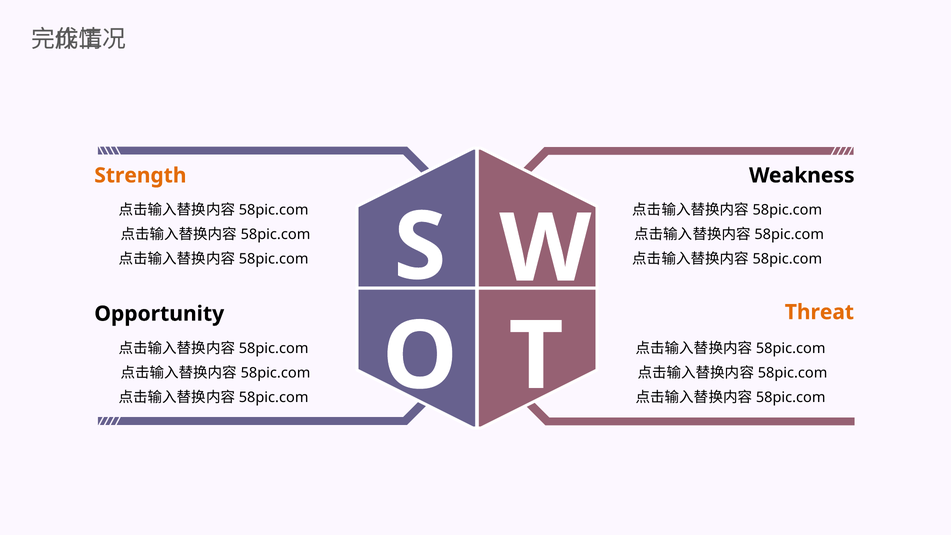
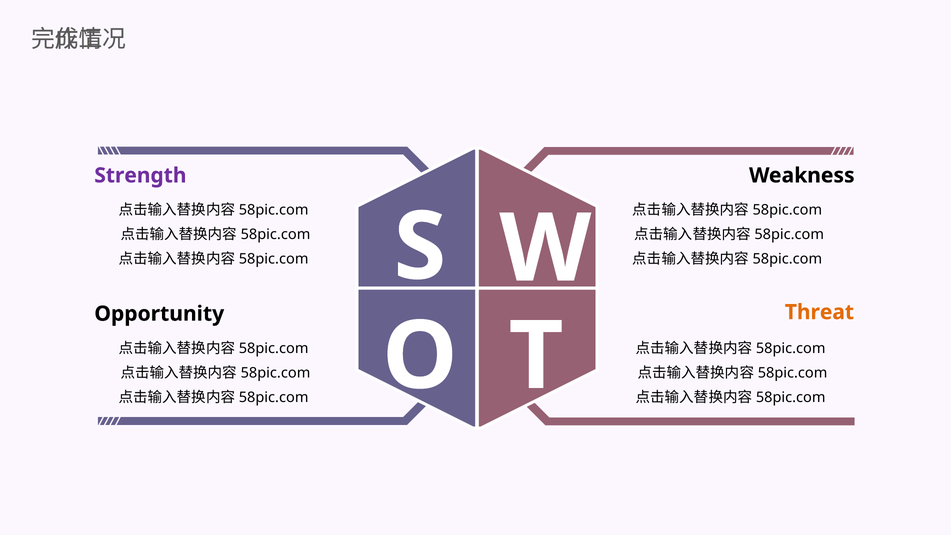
Strength colour: orange -> purple (140, 175)
